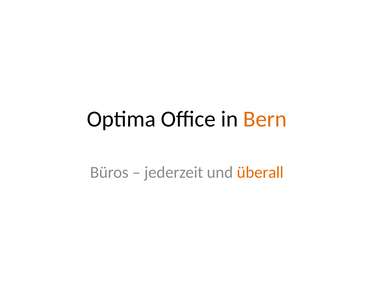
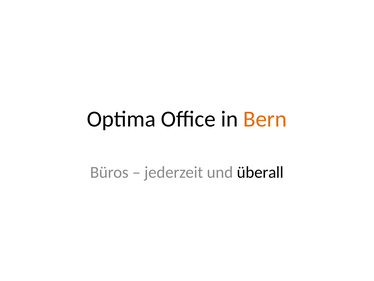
überall colour: orange -> black (260, 172)
